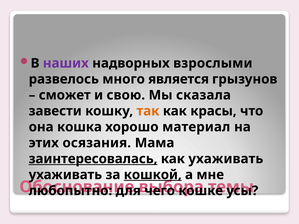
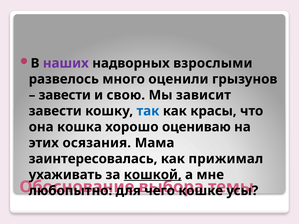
является: является -> оценили (178, 79)
сможет: сможет -> завести (65, 95)
сказала: сказала -> зависит (203, 95)
так colour: orange -> blue (148, 111)
материал: материал -> оцениваю (196, 127)
заинтересовалась underline: present -> none (93, 159)
как ухаживать: ухаживать -> прижимал (226, 159)
